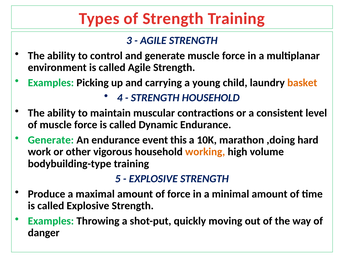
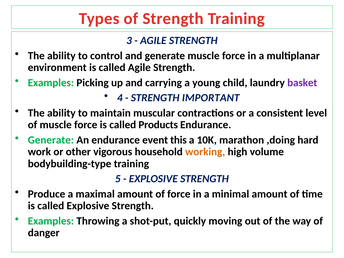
basket colour: orange -> purple (302, 83)
STRENGTH HOUSEHOLD: HOUSEHOLD -> IMPORTANT (211, 98)
Dynamic: Dynamic -> Products (158, 125)
